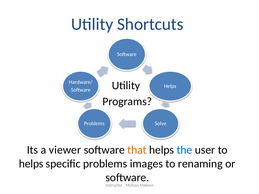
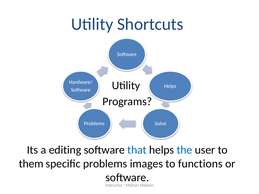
viewer: viewer -> editing (65, 150)
that colour: orange -> blue (137, 150)
helps: helps -> them (31, 164)
renaming: renaming -> functions (200, 164)
